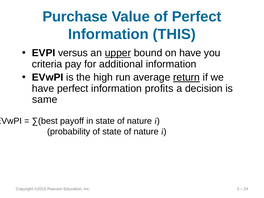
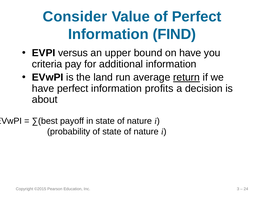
Purchase: Purchase -> Consider (75, 17)
THIS: THIS -> FIND (174, 34)
upper underline: present -> none (118, 53)
high: high -> land (103, 77)
same: same -> about (45, 100)
